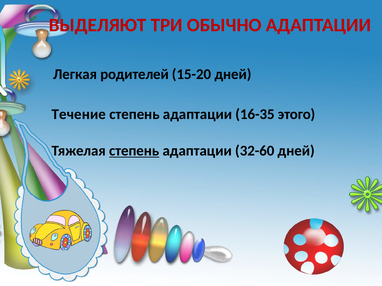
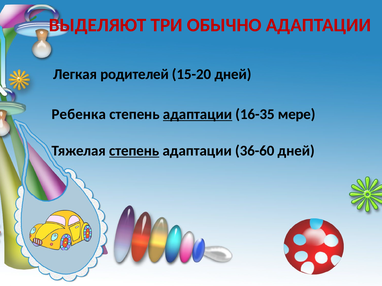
Течение: Течение -> Ребенка (79, 114)
адаптации underline: none -> present (198, 114)
этого: этого -> мере (297, 114)
32-60: 32-60 -> 36-60 (255, 151)
